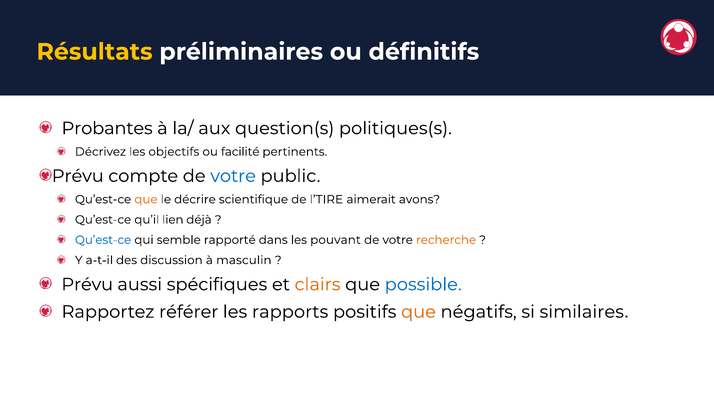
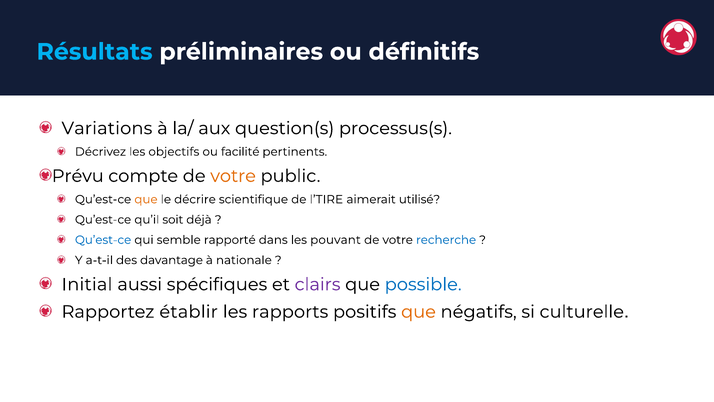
Résultats colour: yellow -> light blue (95, 52)
Probantes: Probantes -> Variations (107, 128)
politiques(s: politiques(s -> processus(s (395, 128)
votre colour: blue -> orange (233, 176)
avons: avons -> utilisé (419, 199)
lien: lien -> soit (173, 219)
recherche colour: orange -> blue (446, 240)
discussion: discussion -> davantage (172, 260)
masculin: masculin -> nationale (244, 260)
Prévu: Prévu -> Initial (87, 284)
clairs colour: orange -> purple (318, 284)
référer: référer -> établir (189, 312)
similaires: similaires -> culturelle (582, 312)
